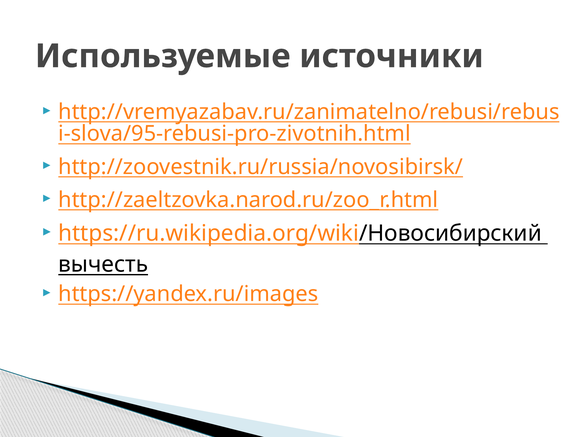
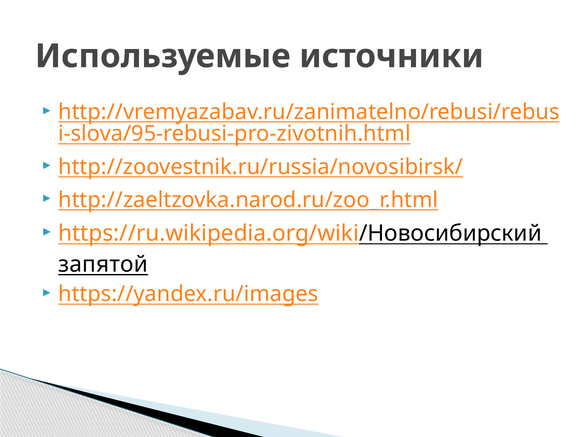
вычесть: вычесть -> запятой (103, 264)
